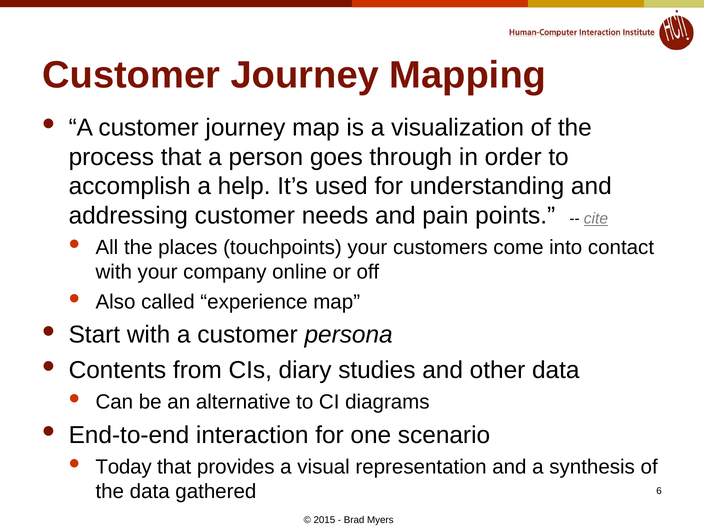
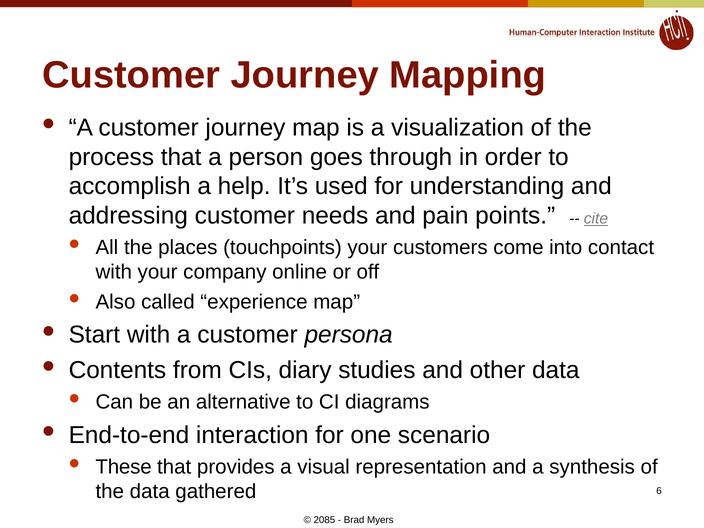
Today: Today -> These (124, 467)
2015: 2015 -> 2085 (324, 520)
